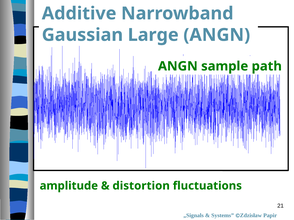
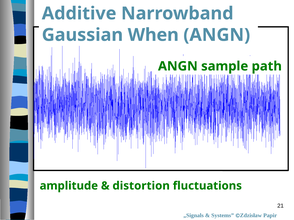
Large: Large -> When (153, 35)
